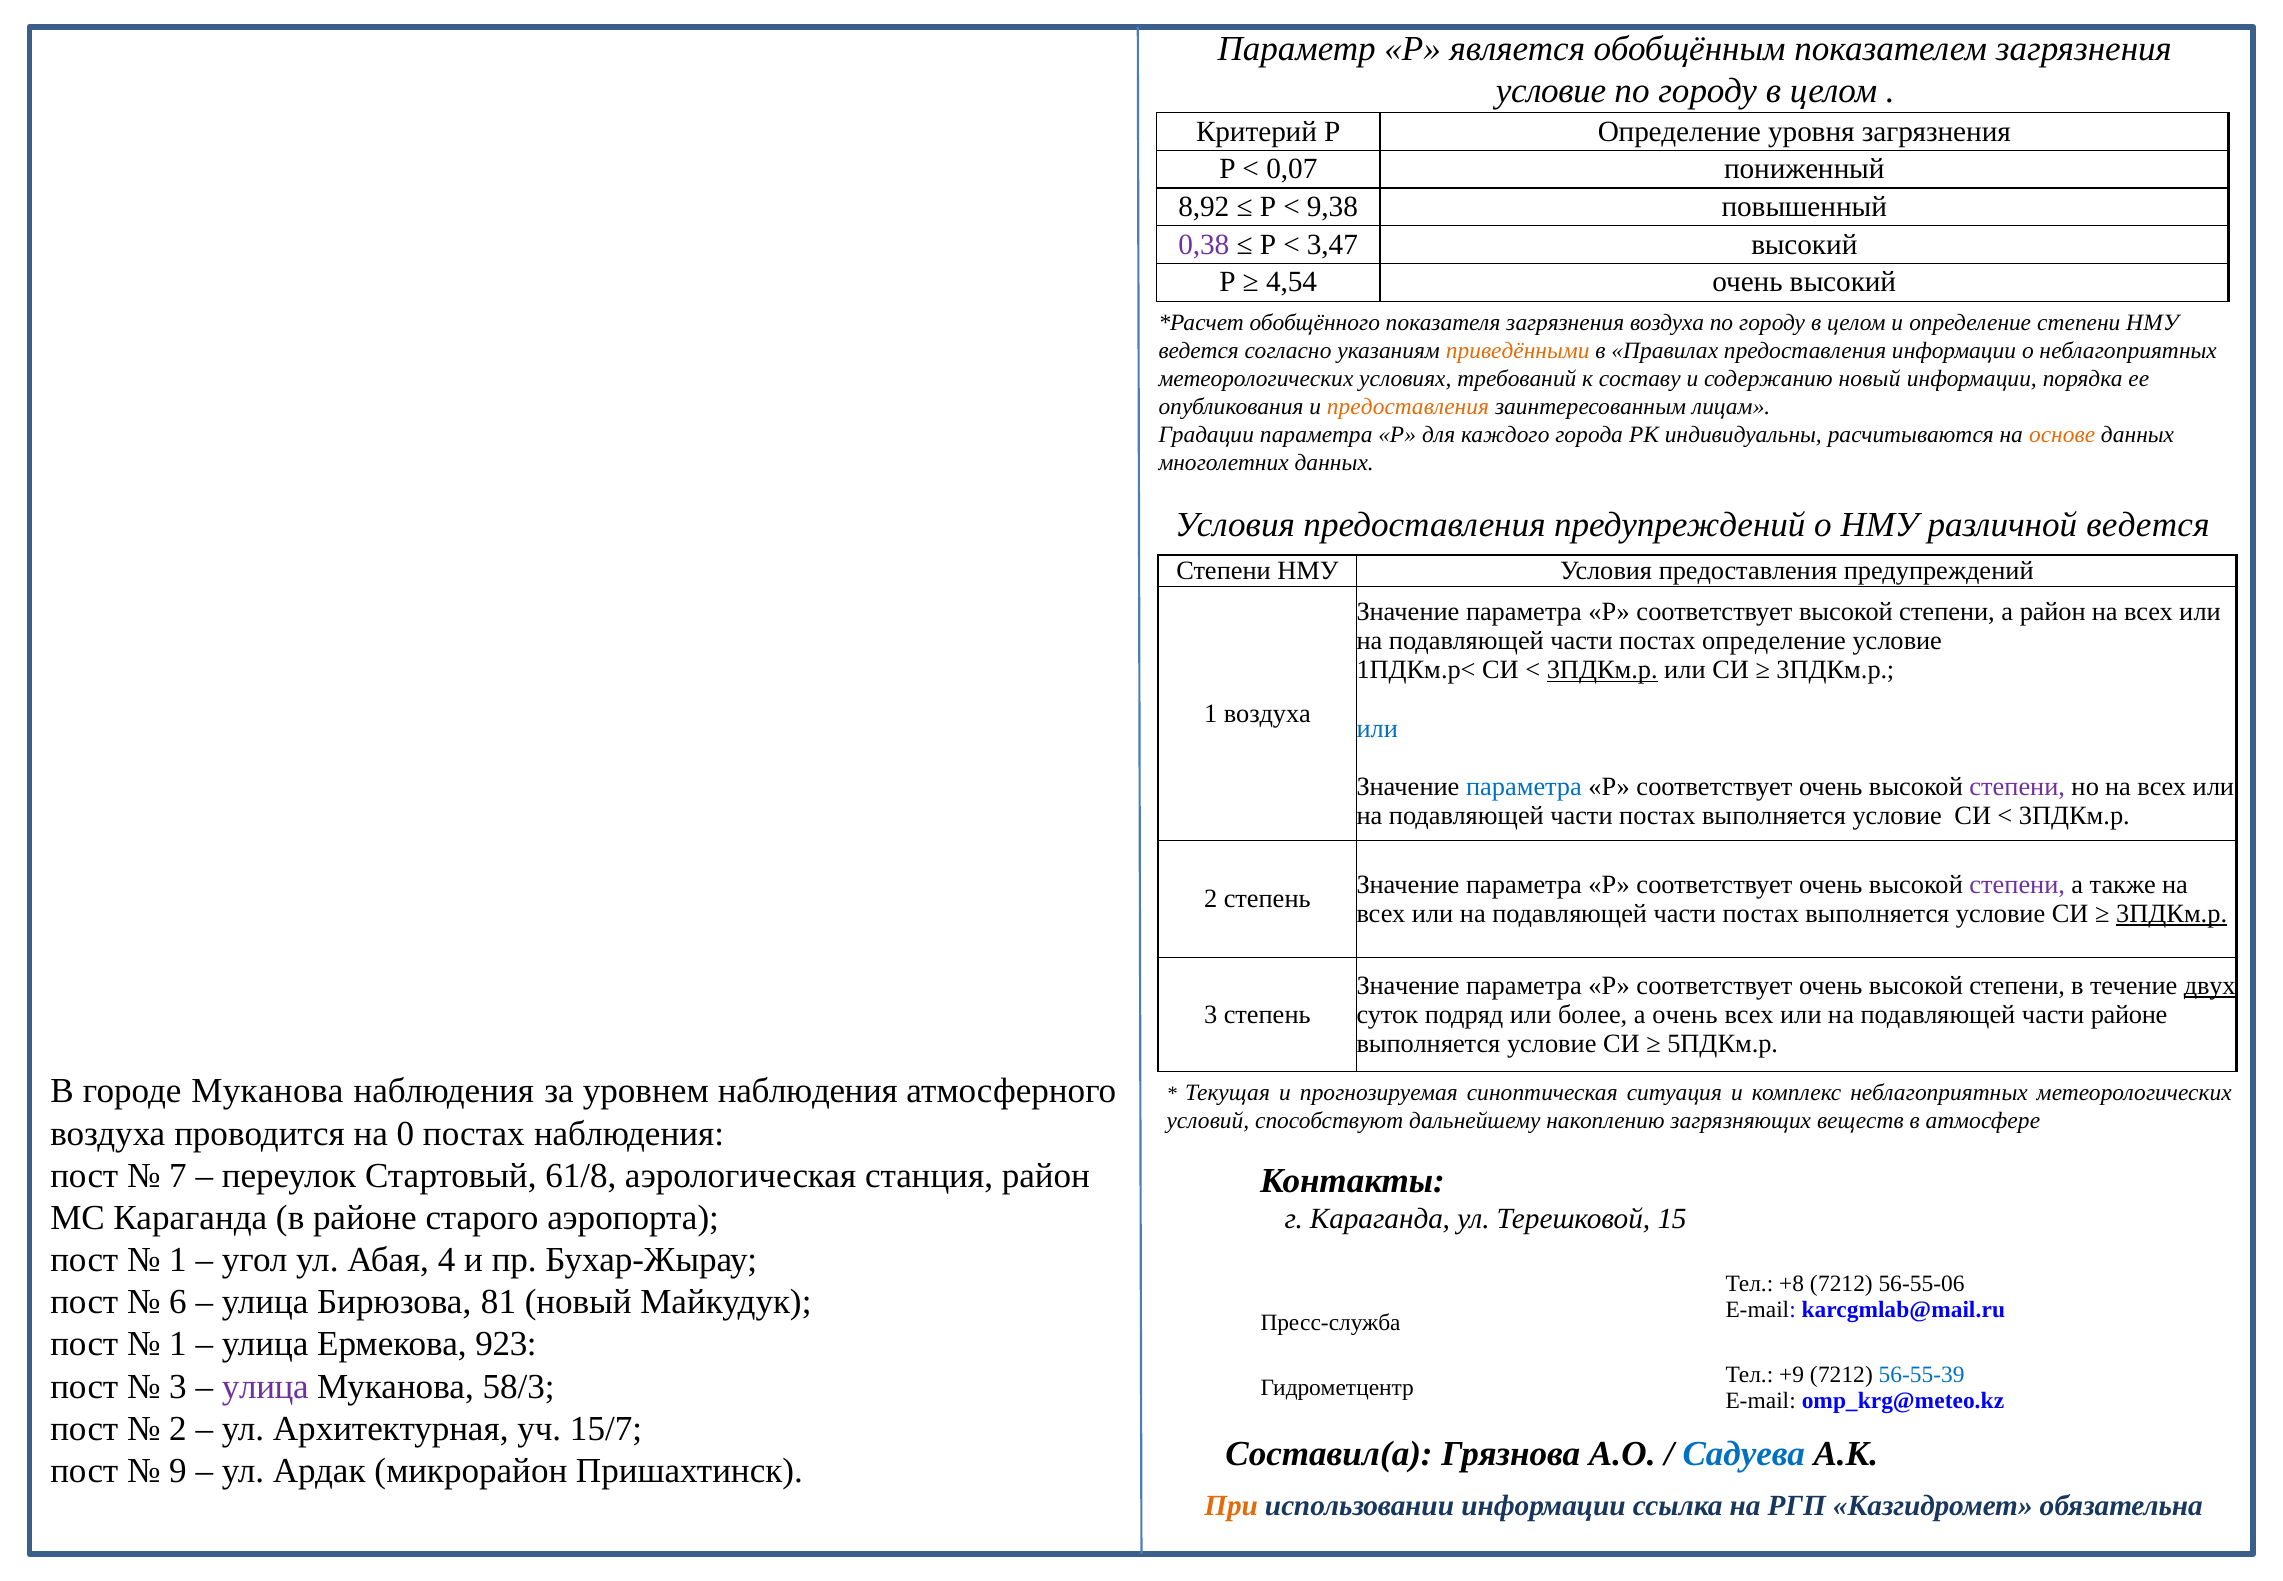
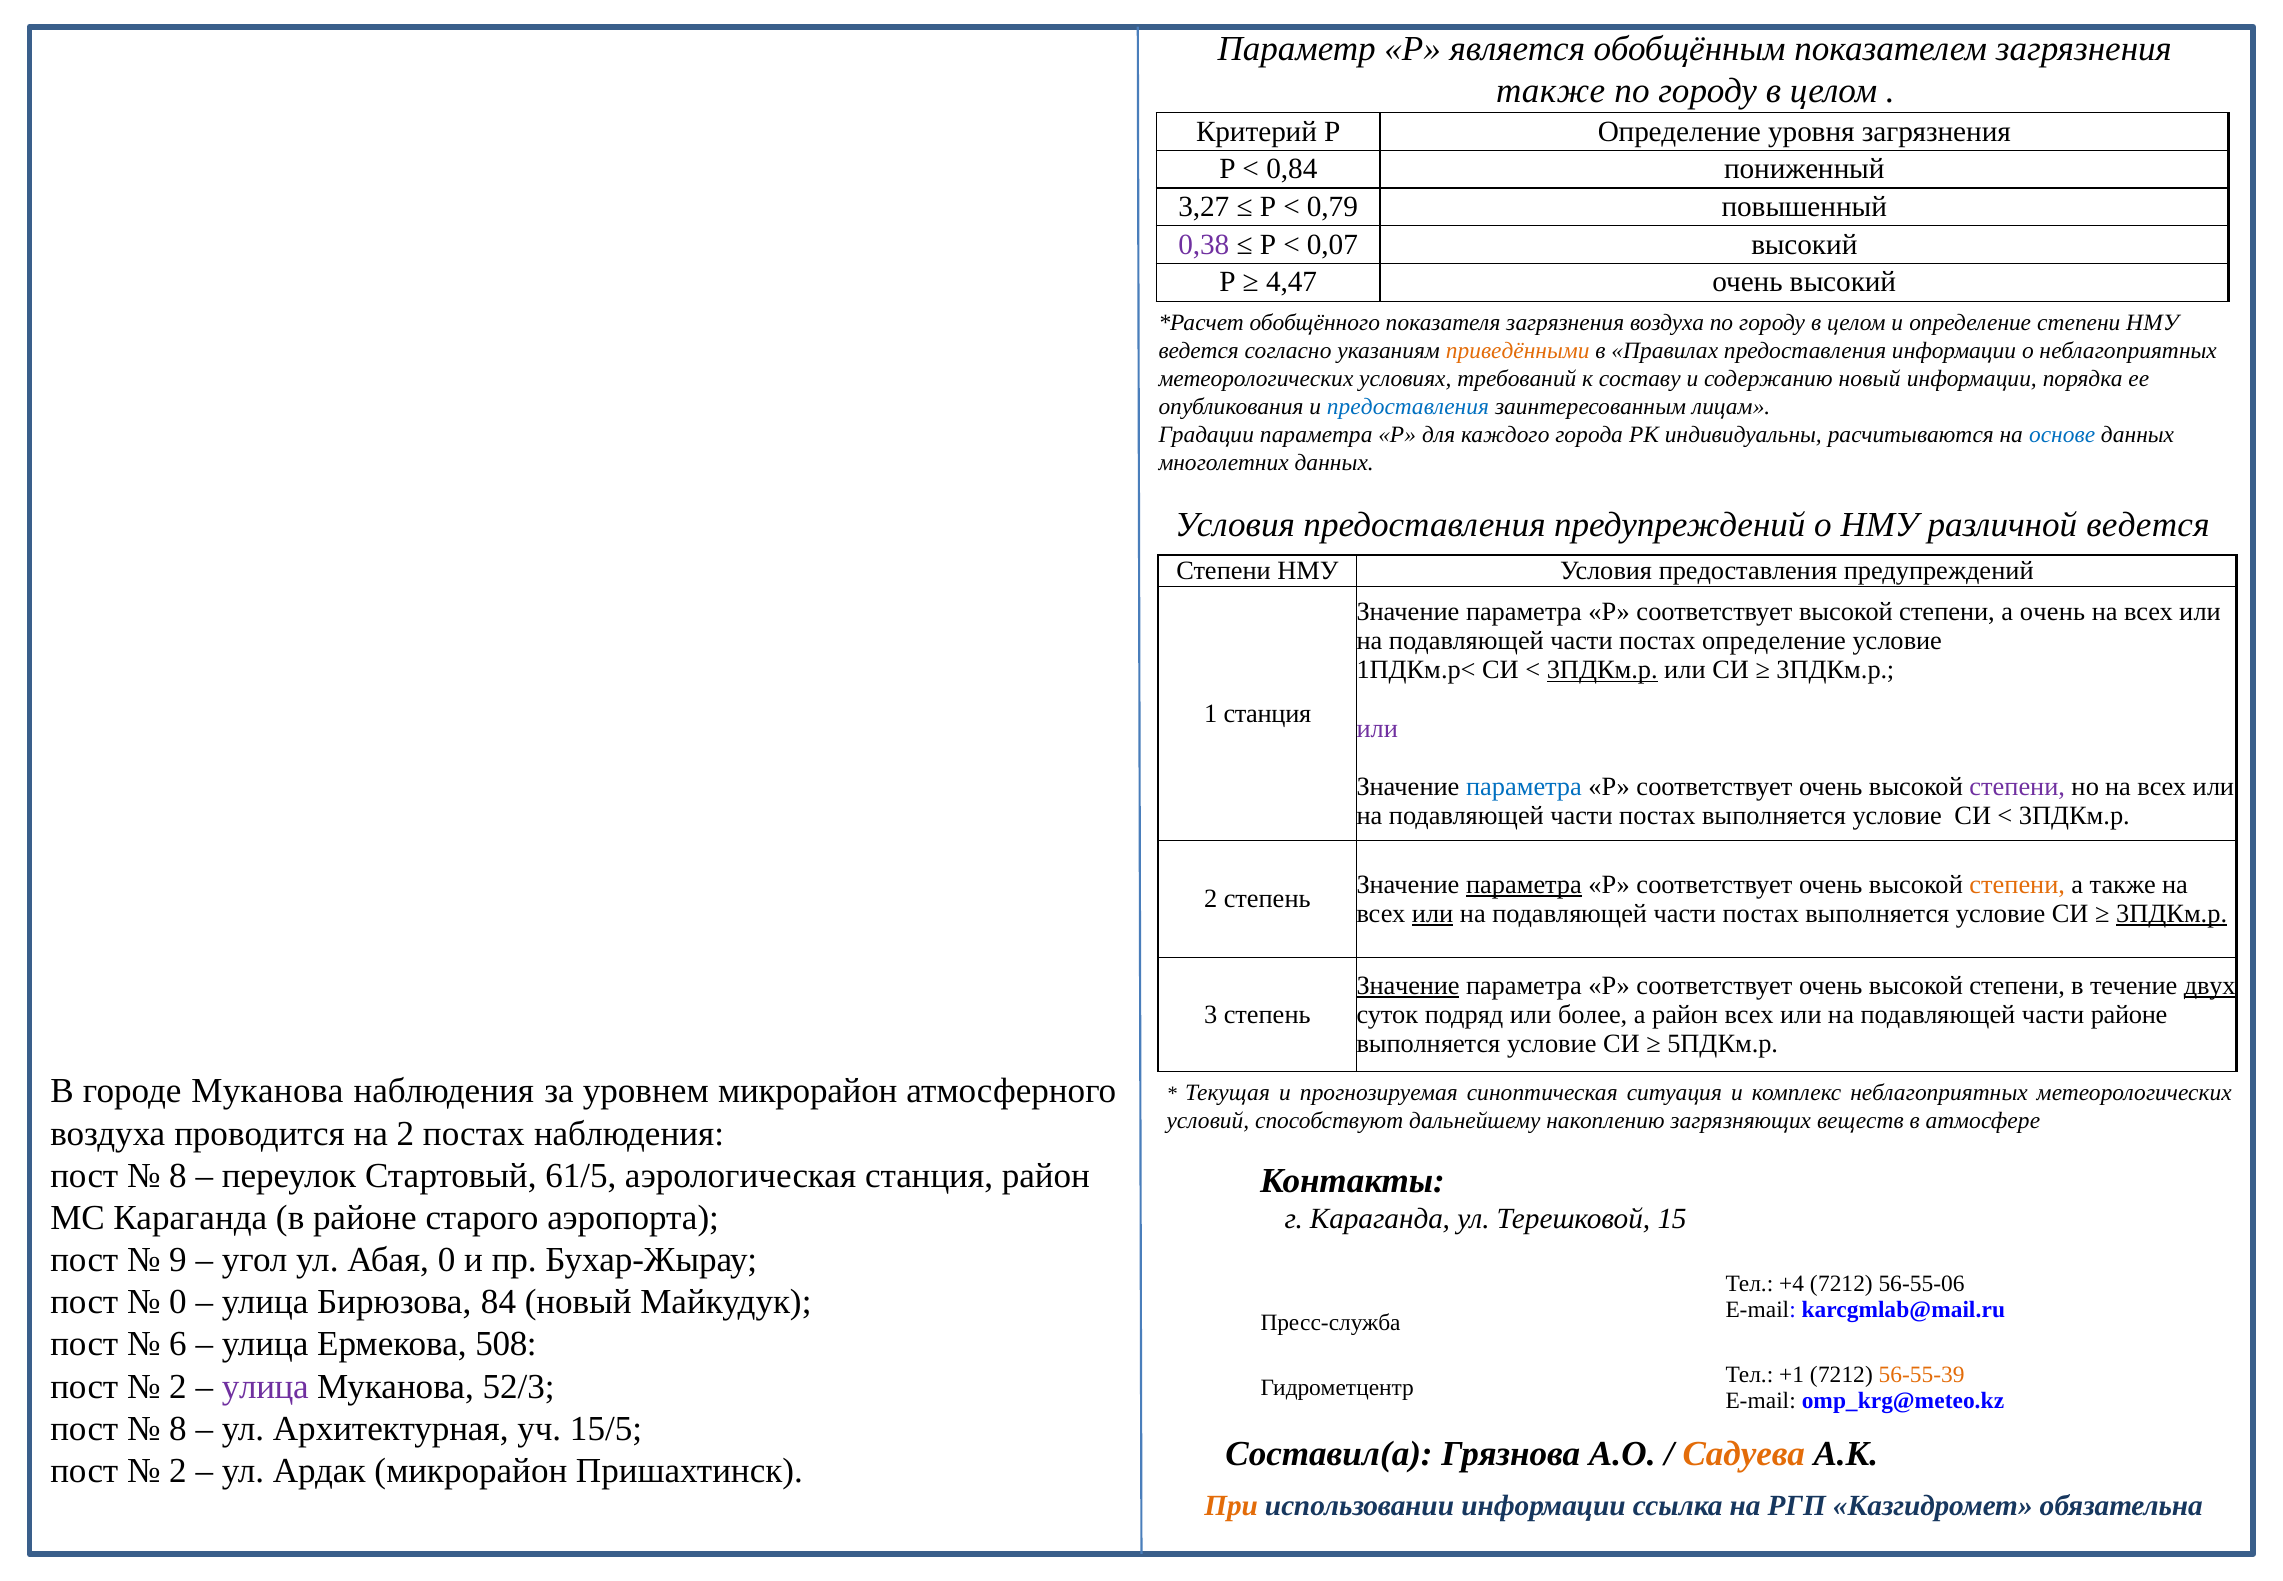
условие: условие -> также (1551, 91)
0,07: 0,07 -> 0,84 (1292, 169)
8,92: 8,92 -> 3,27 (1204, 207)
9,38: 9,38 -> 0,79 (1332, 207)
3,47: 3,47 -> 0,07 (1332, 244)
4,54: 4,54 -> 4,47 (1292, 282)
предоставления colour: orange -> blue (1408, 407)
основе colour: orange -> blue (2062, 435)
а район: район -> очень (2053, 611)
1 воздуха: воздуха -> станция (1267, 714)
или colour: blue -> purple (1377, 728)
параметра underline: none -> present (1524, 884)
степени colour: purple -> orange (2017, 884)
или underline: none -> present (1433, 913)
Значение underline: none -> present (1408, 985)
а очень: очень -> район (1685, 1014)
уровнем наблюдения: наблюдения -> микрорайон (808, 1091)
на 0: 0 -> 2 (405, 1133)
7: 7 -> 8 (178, 1175)
61/8: 61/8 -> 61/5 (581, 1175)
1: 1 -> 9 (178, 1260)
Абая 4: 4 -> 0 (447, 1260)
+8: +8 -> +4 (1792, 1283)
6: 6 -> 0 (178, 1302)
81: 81 -> 84 (499, 1302)
1: 1 -> 6 (178, 1344)
923: 923 -> 508 (506, 1344)
+9: +9 -> +1 (1792, 1375)
56-55-39 colour: blue -> orange (1922, 1375)
3: 3 -> 2 (178, 1386)
58/3: 58/3 -> 52/3 (519, 1386)
2: 2 -> 8 (178, 1428)
15/7: 15/7 -> 15/5 (606, 1428)
Садуева colour: blue -> orange (1744, 1453)
9: 9 -> 2 (178, 1470)
